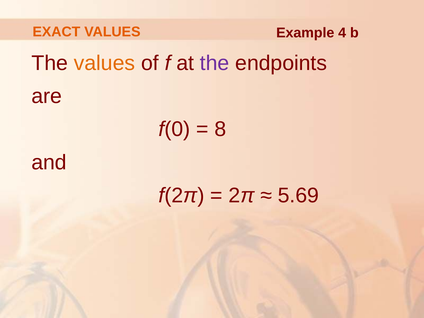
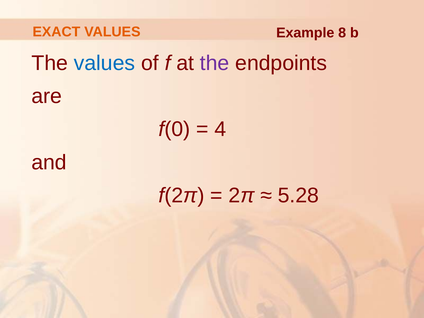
4: 4 -> 8 (342, 33)
values colour: orange -> blue (105, 63)
8: 8 -> 4 (220, 129)
5.69: 5.69 -> 5.28 (298, 195)
